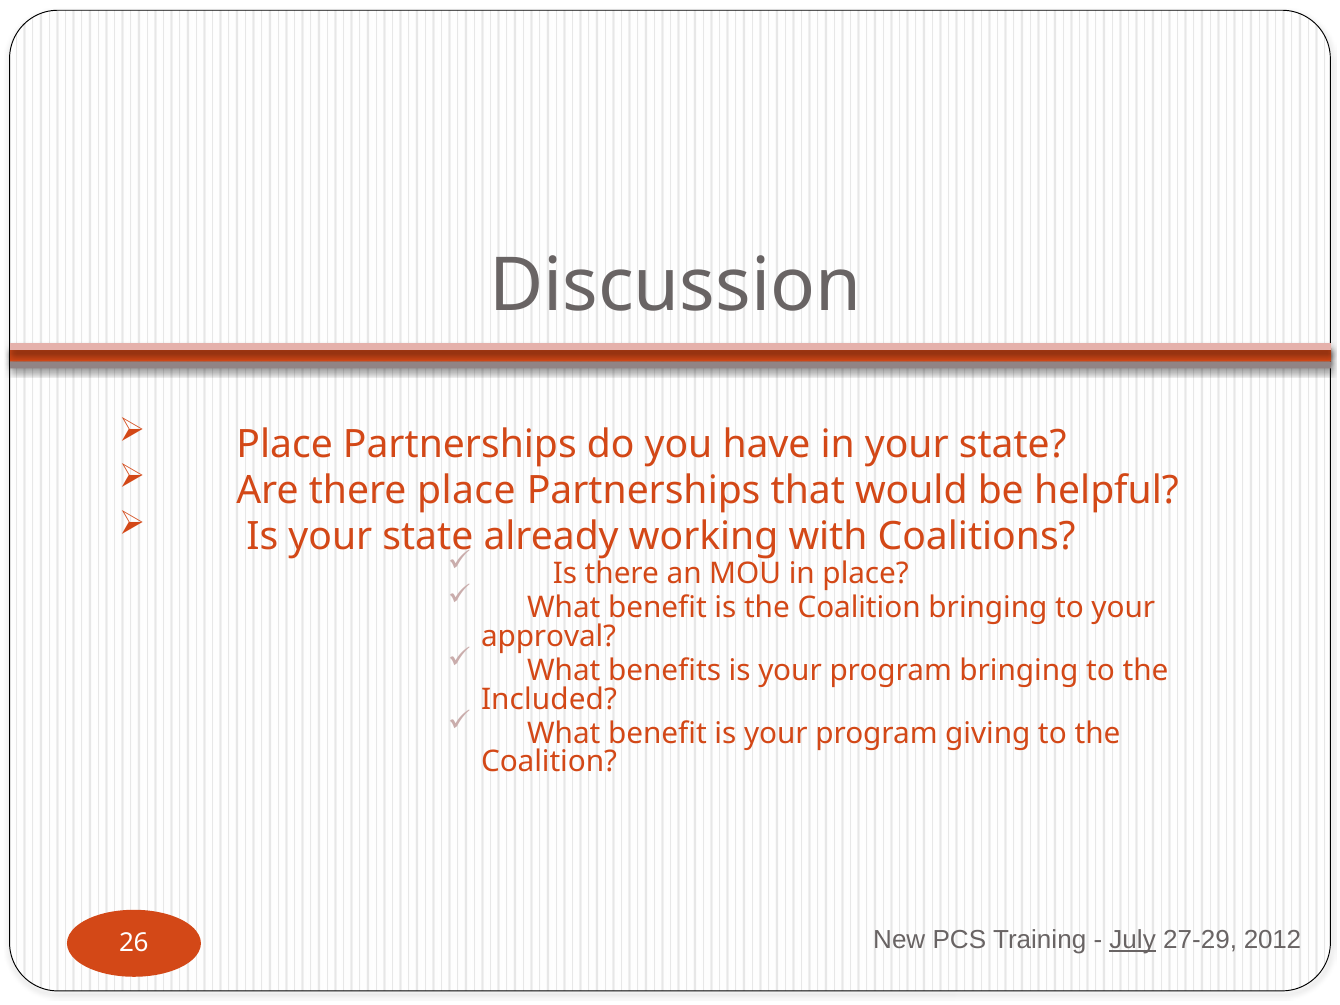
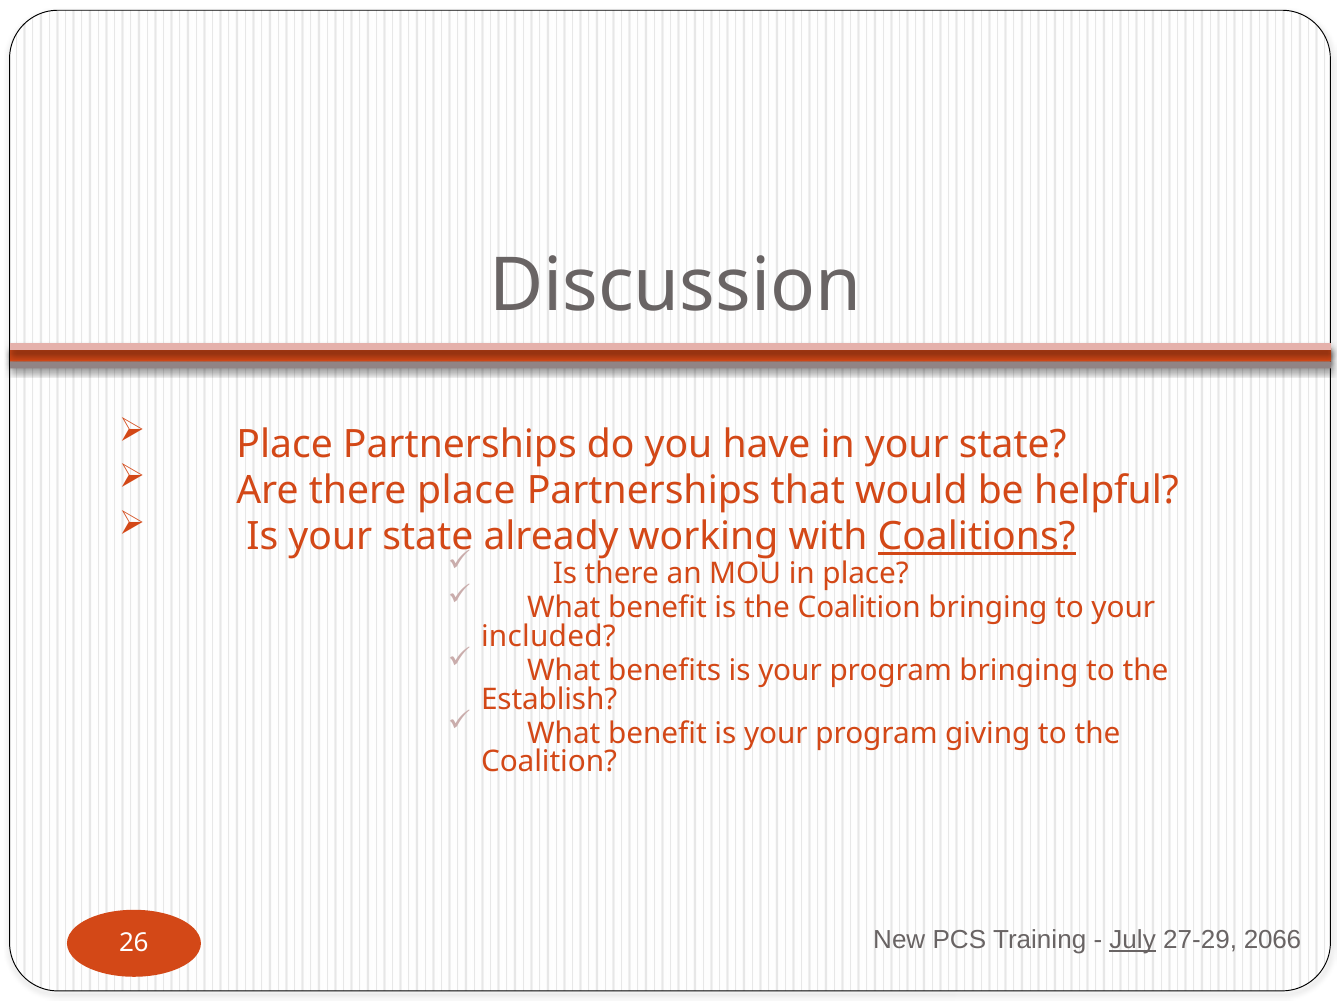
Coalitions underline: none -> present (977, 537)
approval: approval -> included (548, 637)
Included: Included -> Establish (549, 699)
2012: 2012 -> 2066 (1273, 940)
